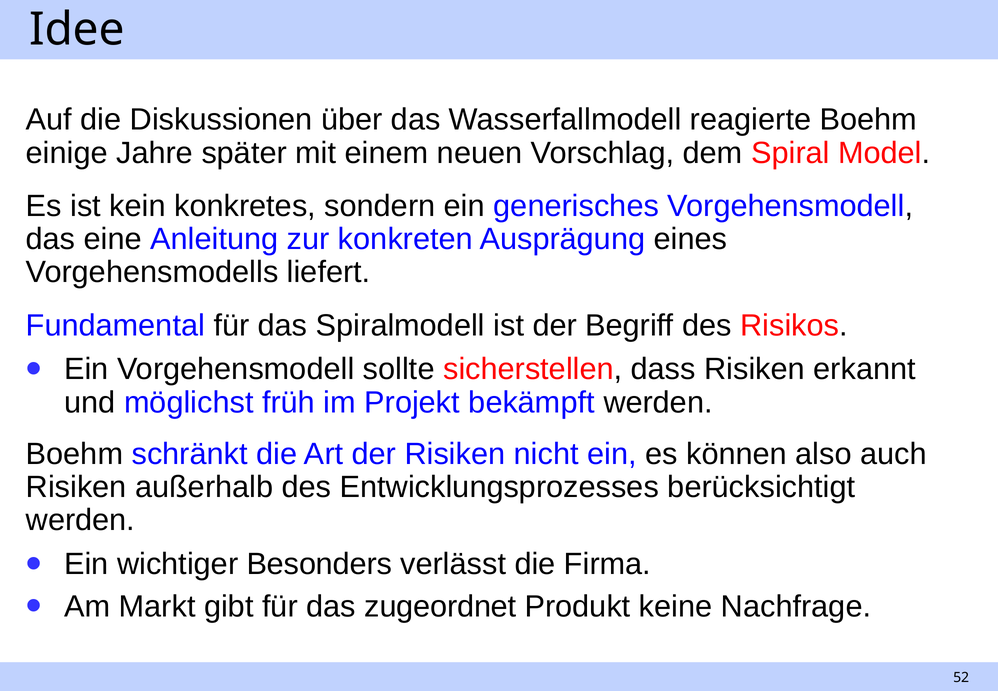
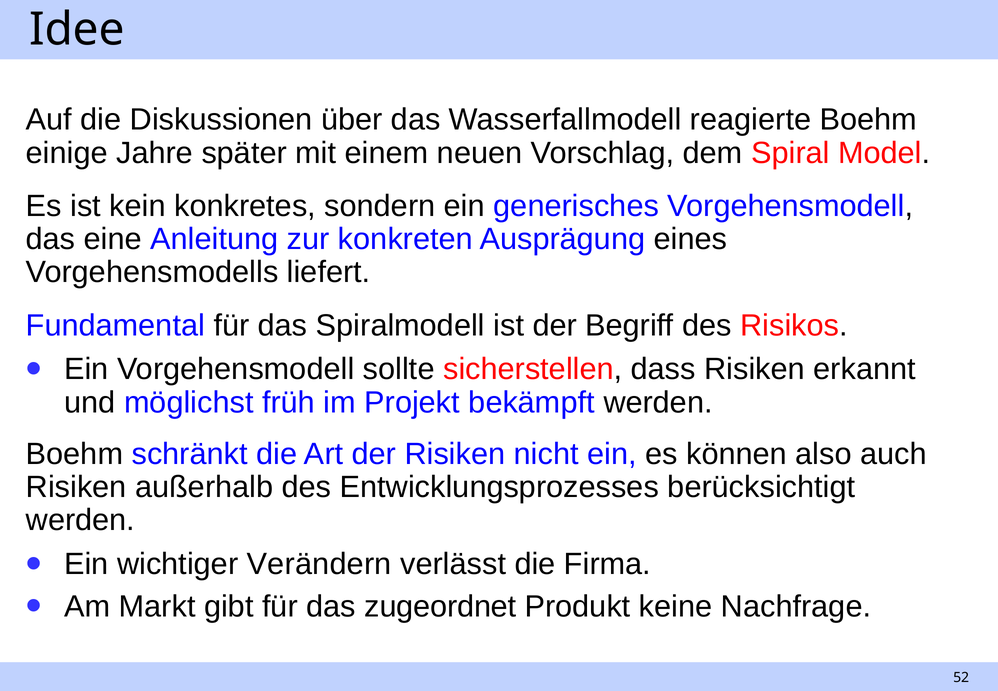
Besonders: Besonders -> Verändern (319, 564)
